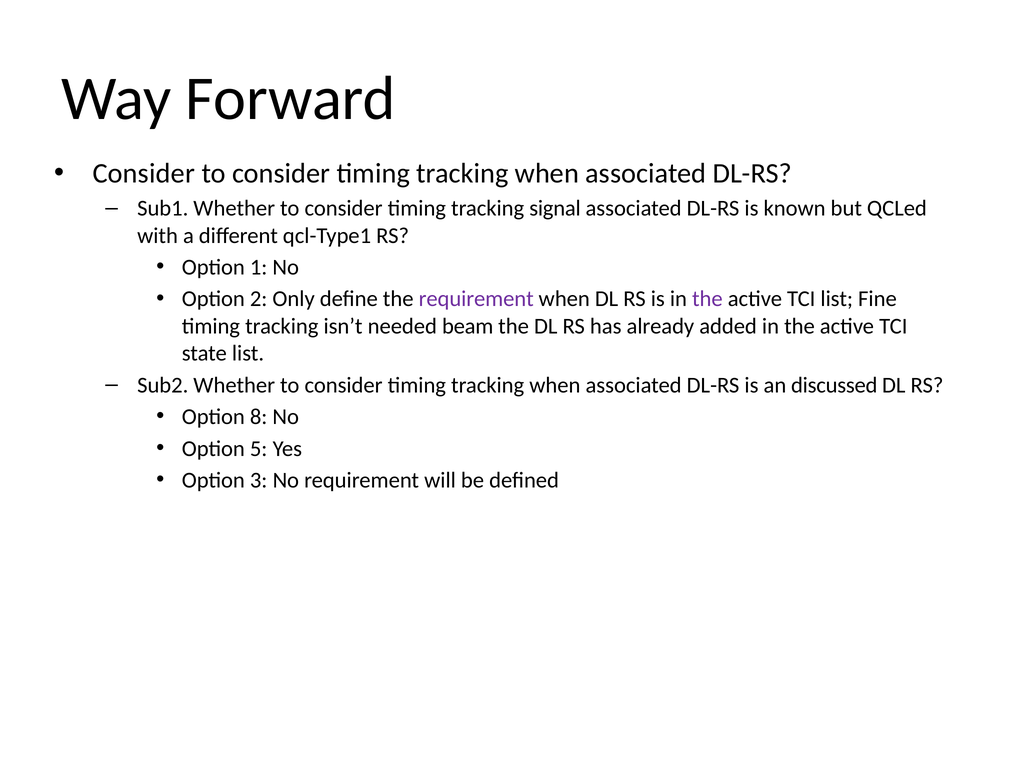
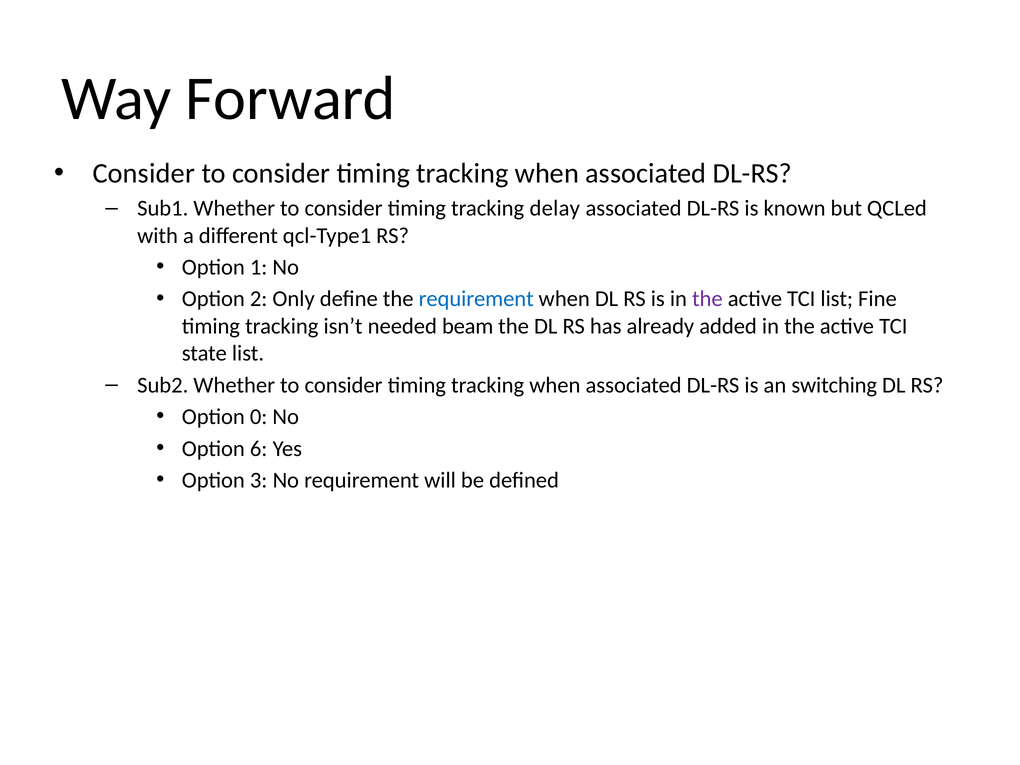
signal: signal -> delay (555, 208)
requirement colour: purple -> blue (476, 299)
discussed: discussed -> switching (834, 385)
8: 8 -> 0 (259, 417)
5: 5 -> 6 (259, 449)
